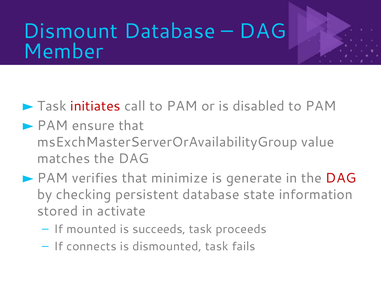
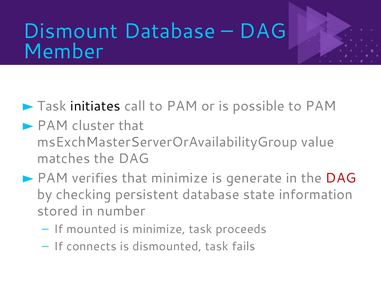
initiates colour: red -> black (95, 106)
disabled: disabled -> possible (259, 106)
ensure: ensure -> cluster (93, 125)
activate: activate -> number (121, 211)
is succeeds: succeeds -> minimize (159, 229)
